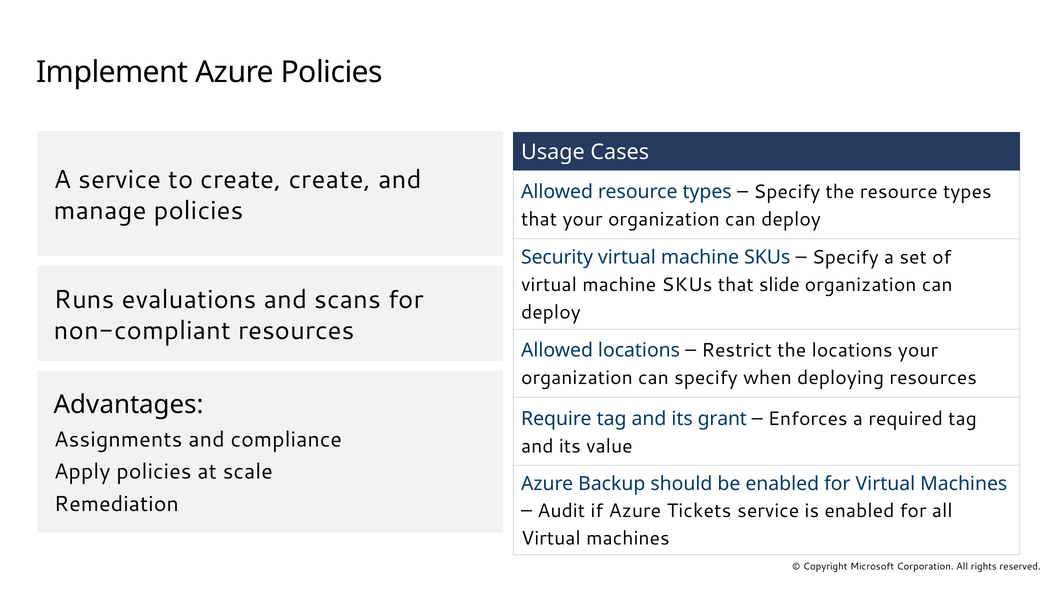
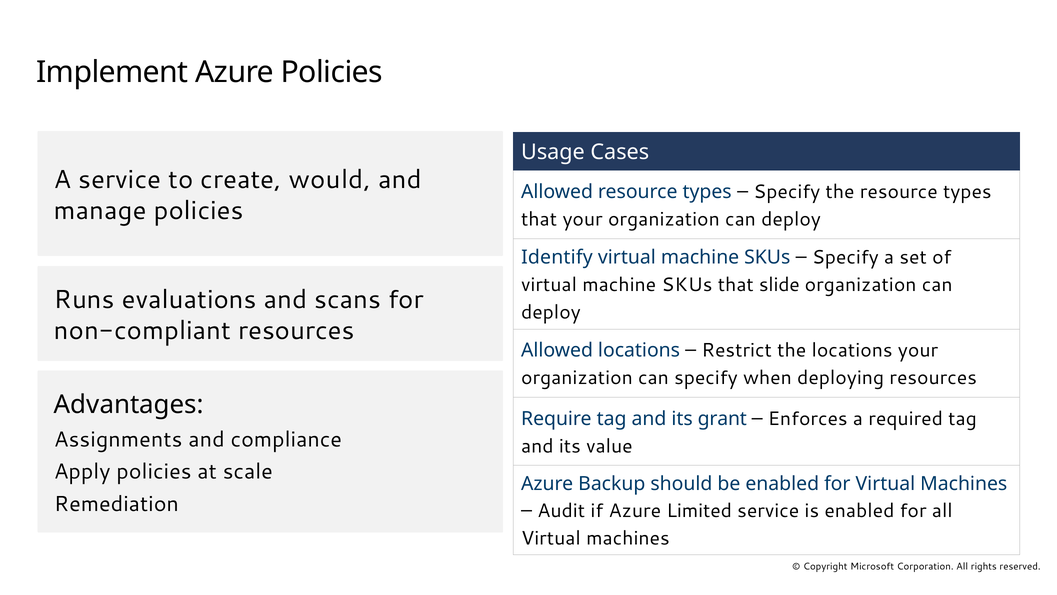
create create: create -> would (330, 180)
Security: Security -> Identify (557, 257)
Tickets: Tickets -> Limited (699, 510)
